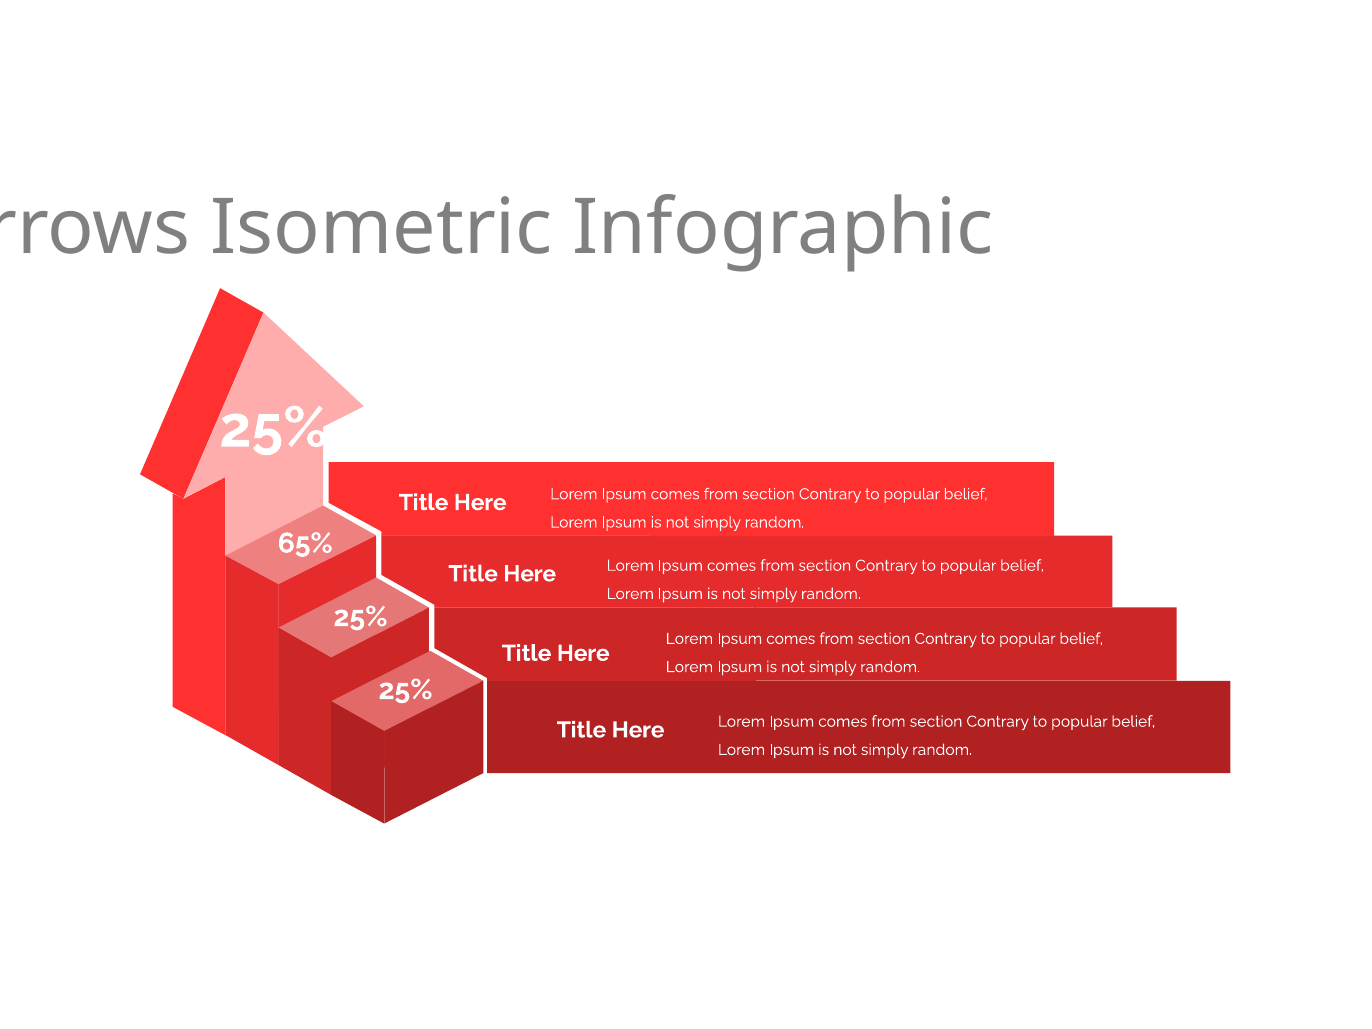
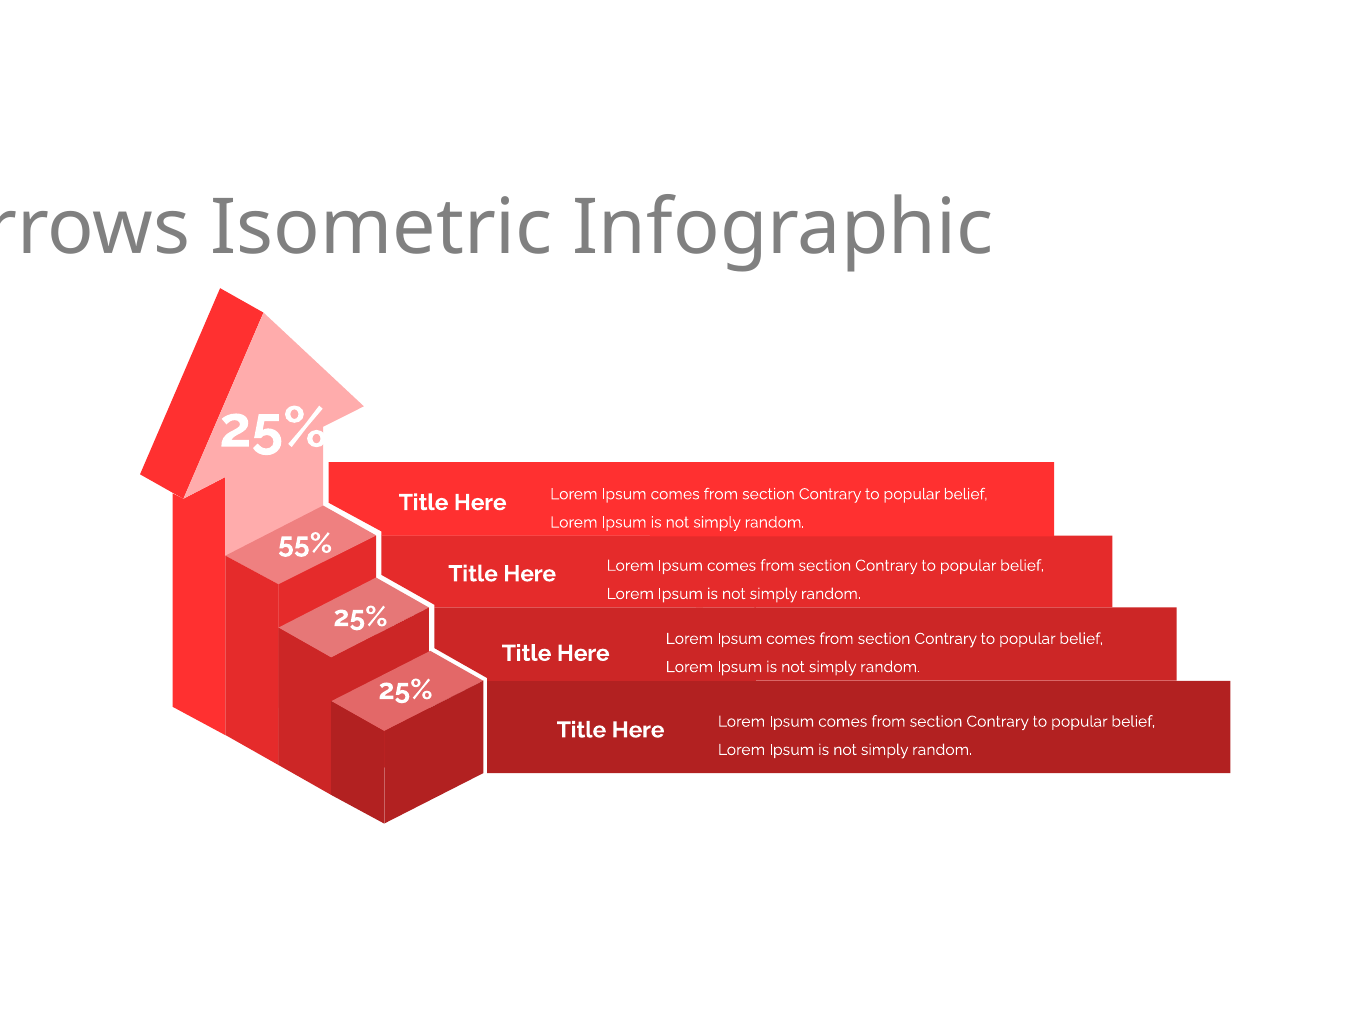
65%: 65% -> 55% (305, 543)
